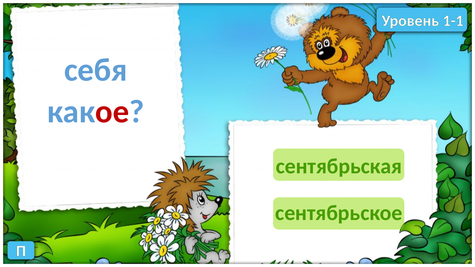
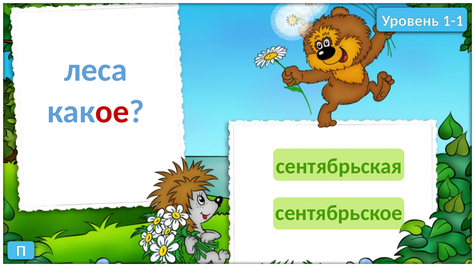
себя: себя -> леса (96, 70)
